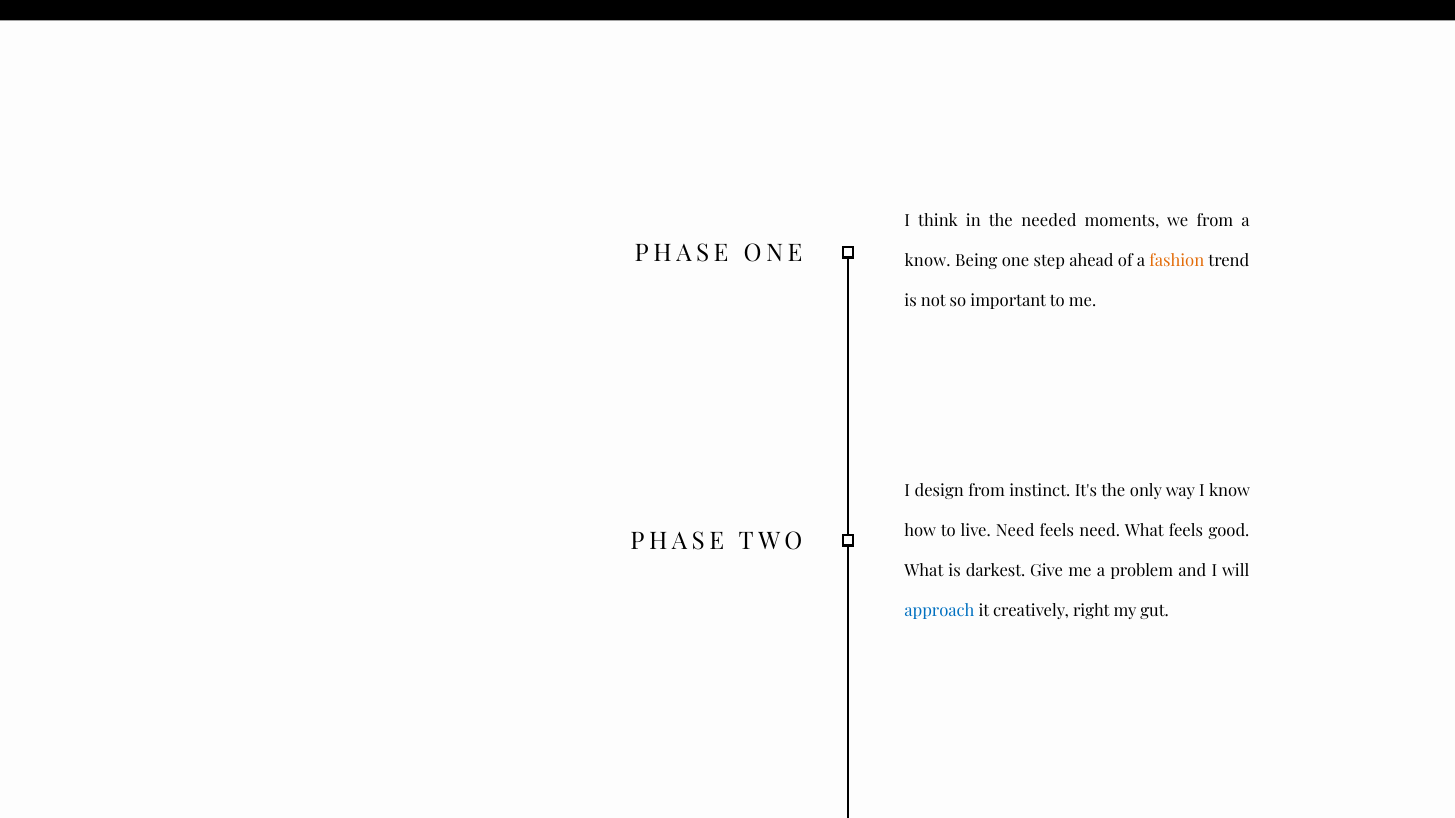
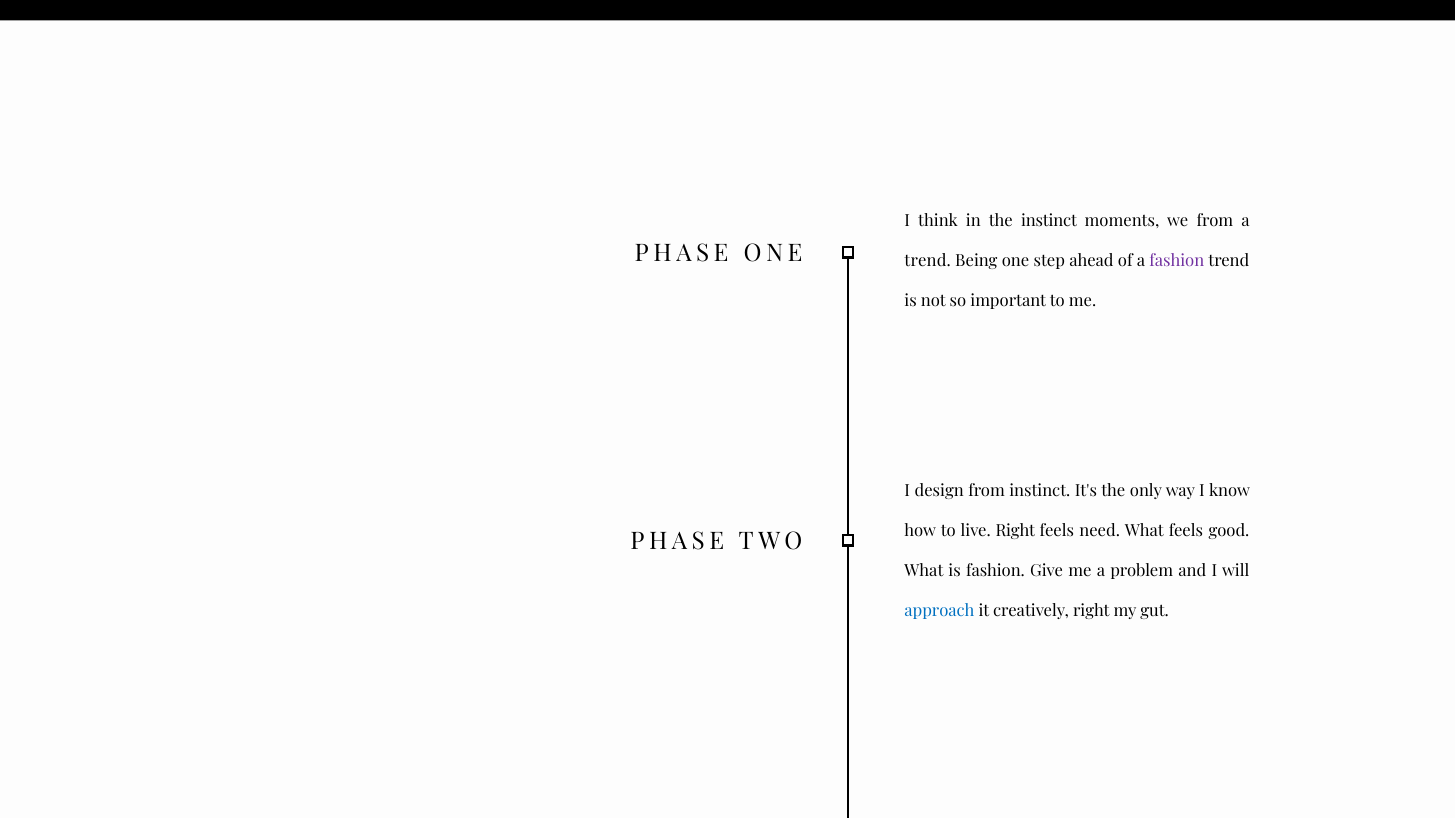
the needed: needed -> instinct (1049, 222)
know: know -> trend (928, 262)
fashion colour: orange -> purple (1177, 262)
live Need: Need -> Right (1015, 532)
is darkest: darkest -> fashion (995, 572)
